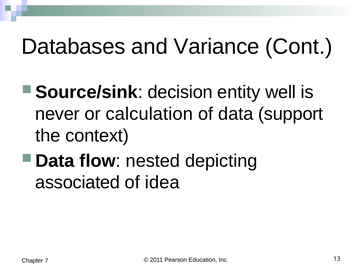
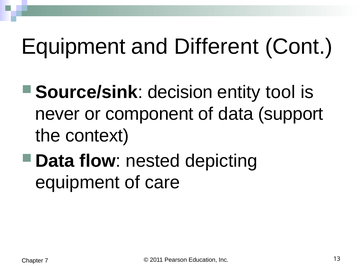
Databases: Databases -> Equipment (73, 47)
Variance: Variance -> Different (216, 47)
well: well -> tool (280, 92)
calculation: calculation -> component (149, 114)
associated: associated -> equipment (78, 183)
idea: idea -> care (162, 183)
